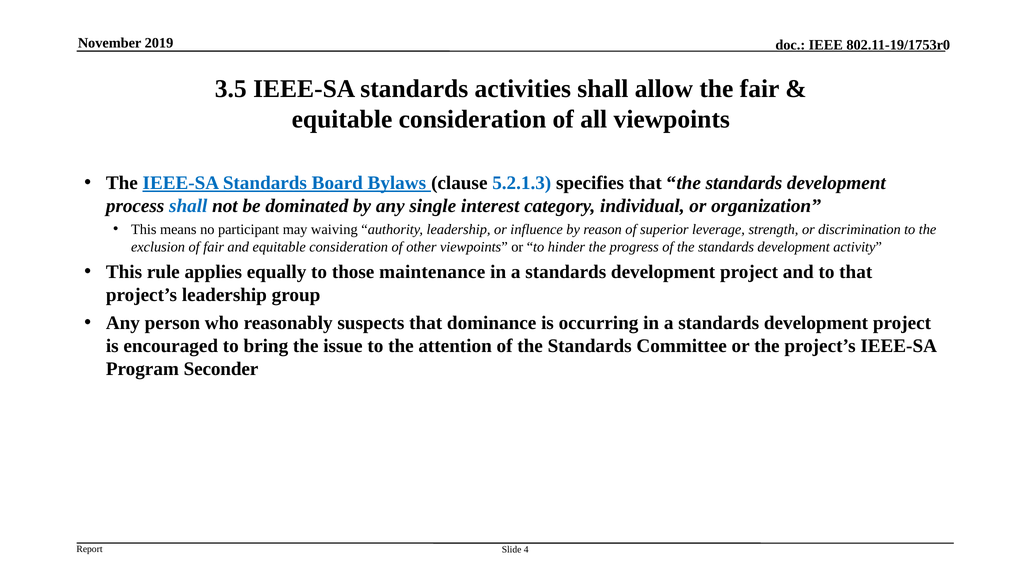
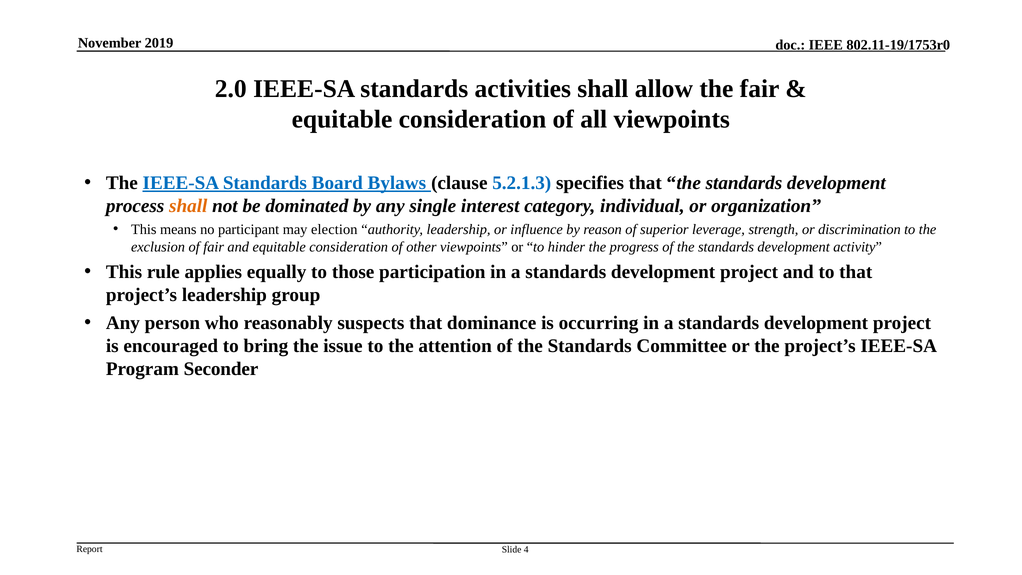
3.5: 3.5 -> 2.0 (231, 89)
shall colour: blue -> orange (188, 206)
waiving: waiving -> election (334, 230)
maintenance: maintenance -> participation (432, 272)
